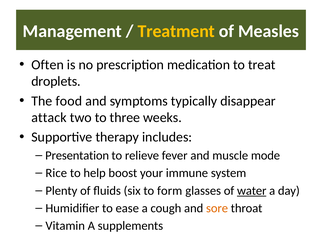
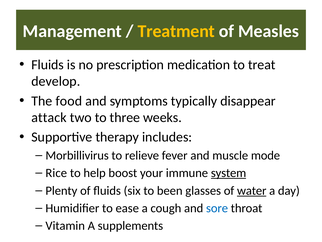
Often: Often -> Fluids (48, 65)
droplets: droplets -> develop (56, 81)
Presentation: Presentation -> Morbillivirus (77, 155)
system underline: none -> present (229, 173)
form: form -> been (170, 190)
sore colour: orange -> blue (217, 208)
